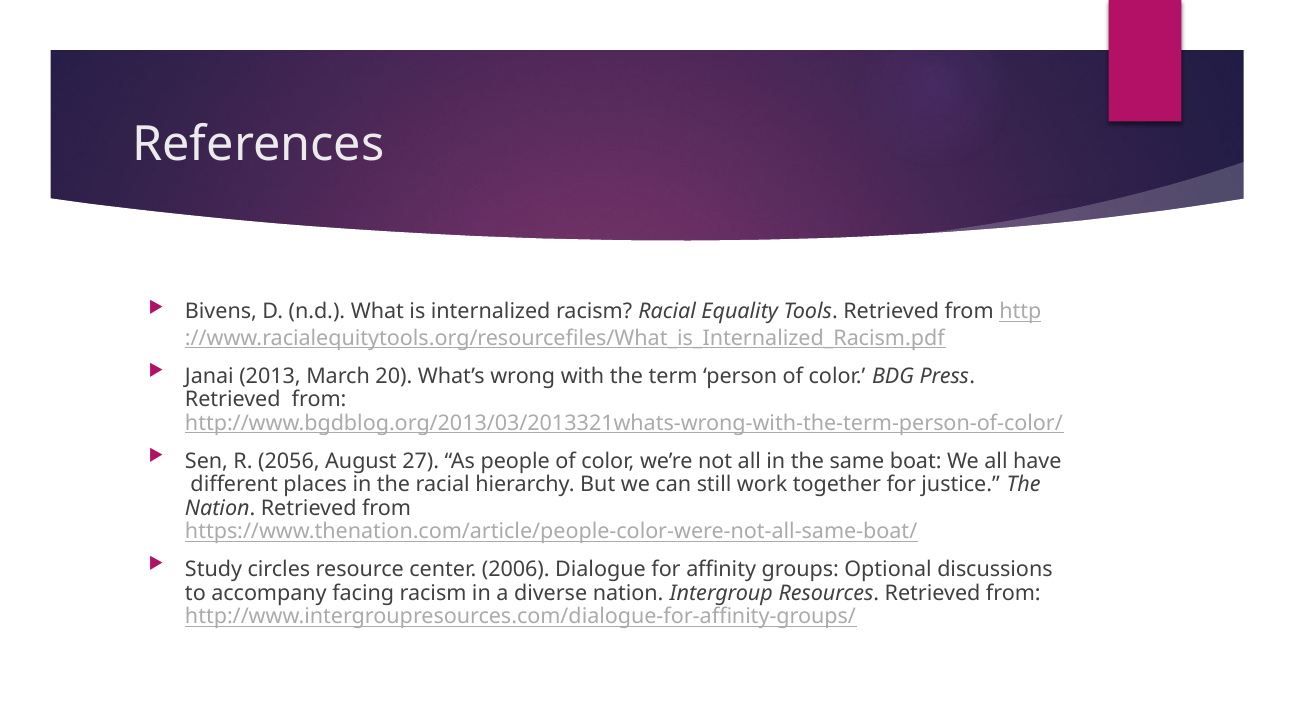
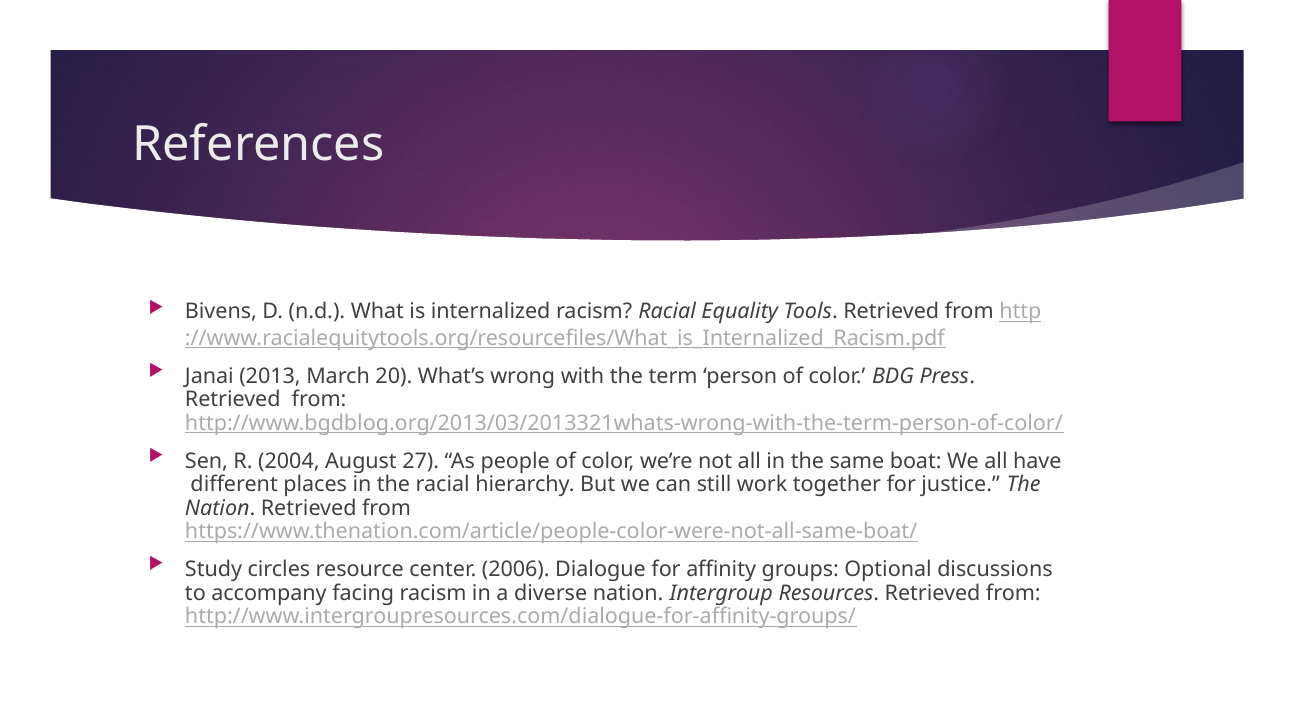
2056: 2056 -> 2004 (289, 462)
